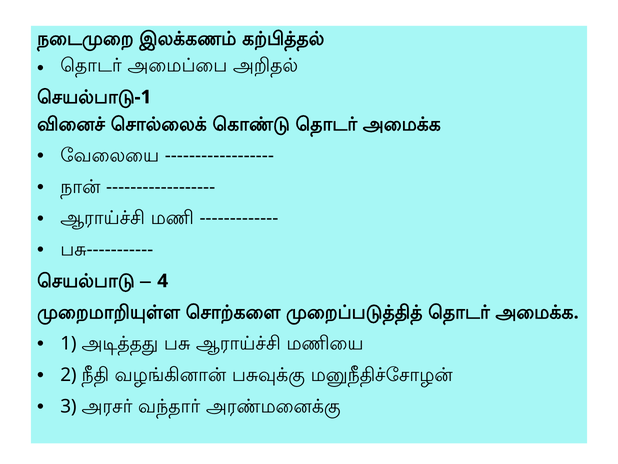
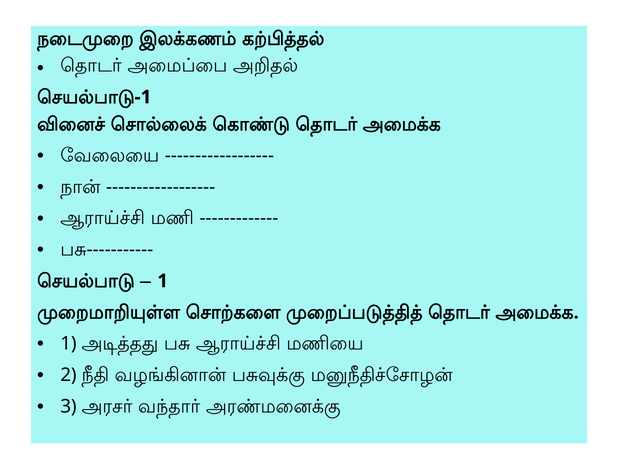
4: 4 -> 1 (163, 281)
